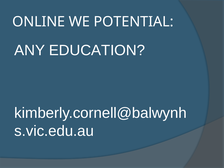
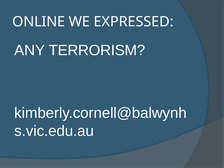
POTENTIAL: POTENTIAL -> EXPRESSED (134, 22)
EDUCATION: EDUCATION -> TERRORISM (97, 50)
